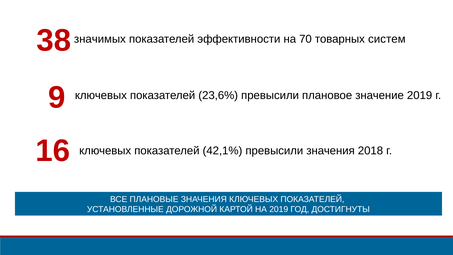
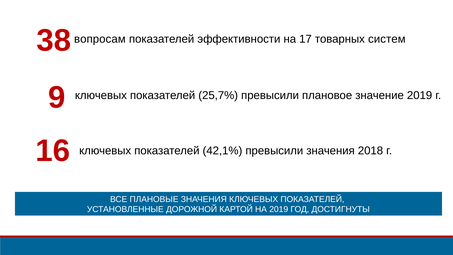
значимых: значимых -> вопросам (100, 39)
70: 70 -> 17 (305, 39)
23,6%: 23,6% -> 25,7% (218, 95)
